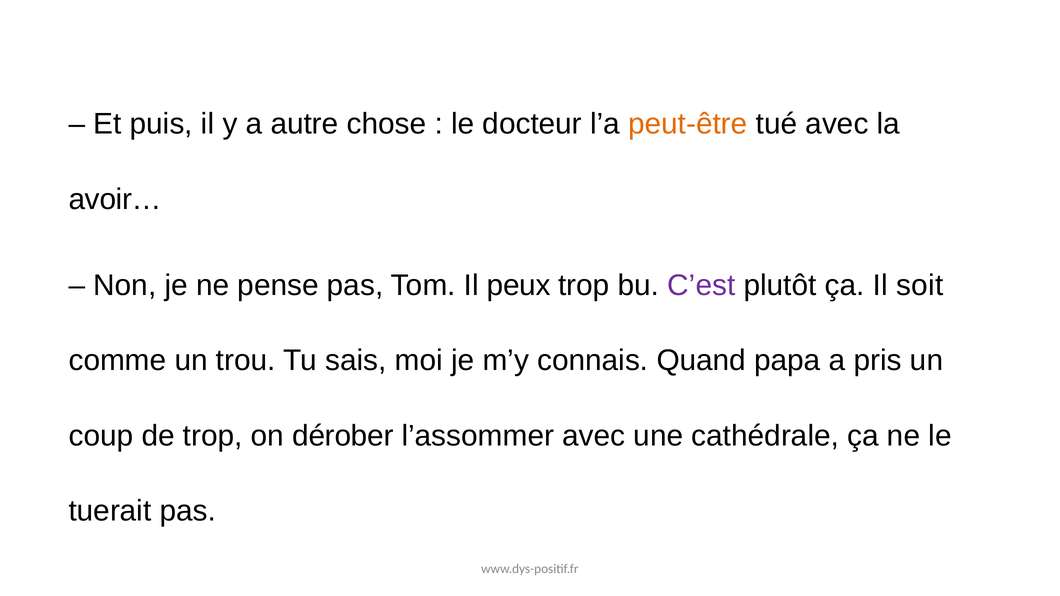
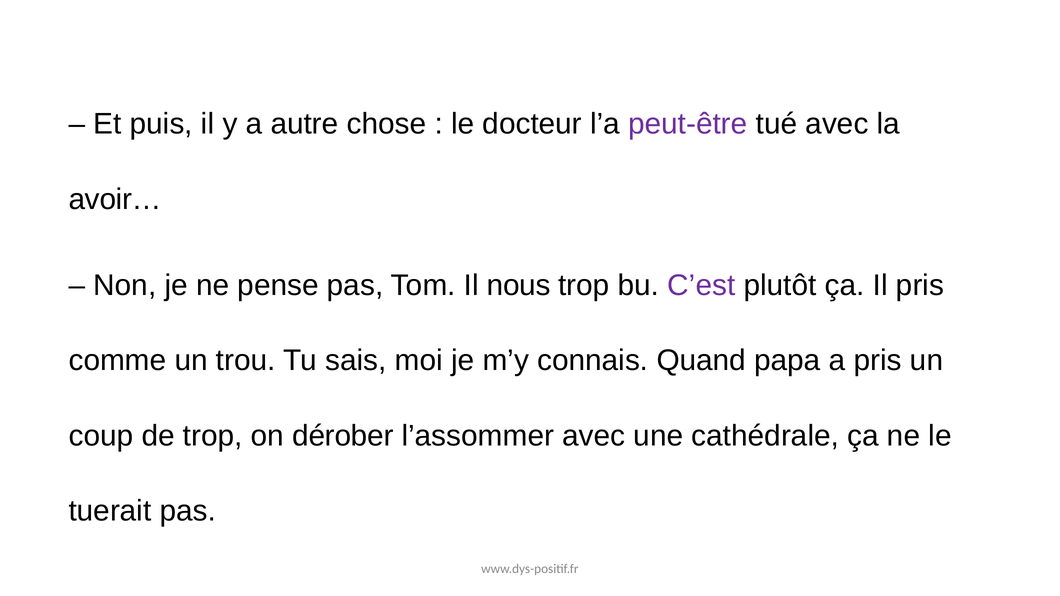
peut-être colour: orange -> purple (688, 124)
peux: peux -> nous (519, 286)
Il soit: soit -> pris (920, 286)
